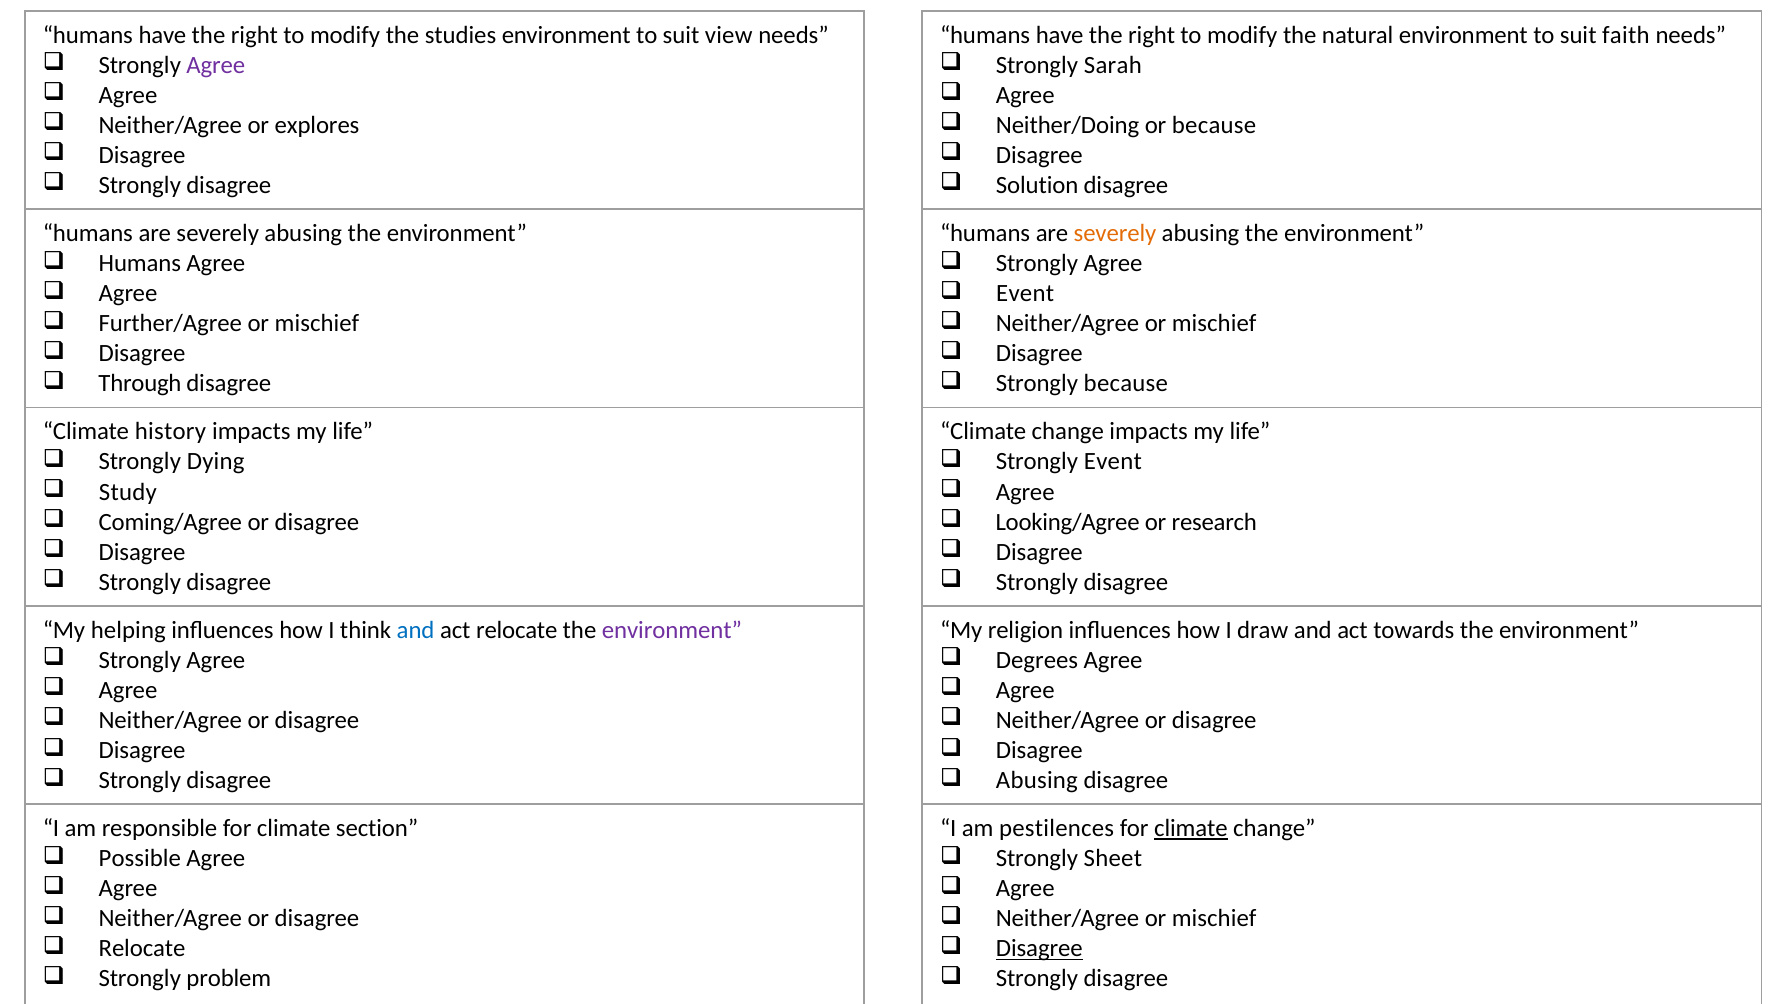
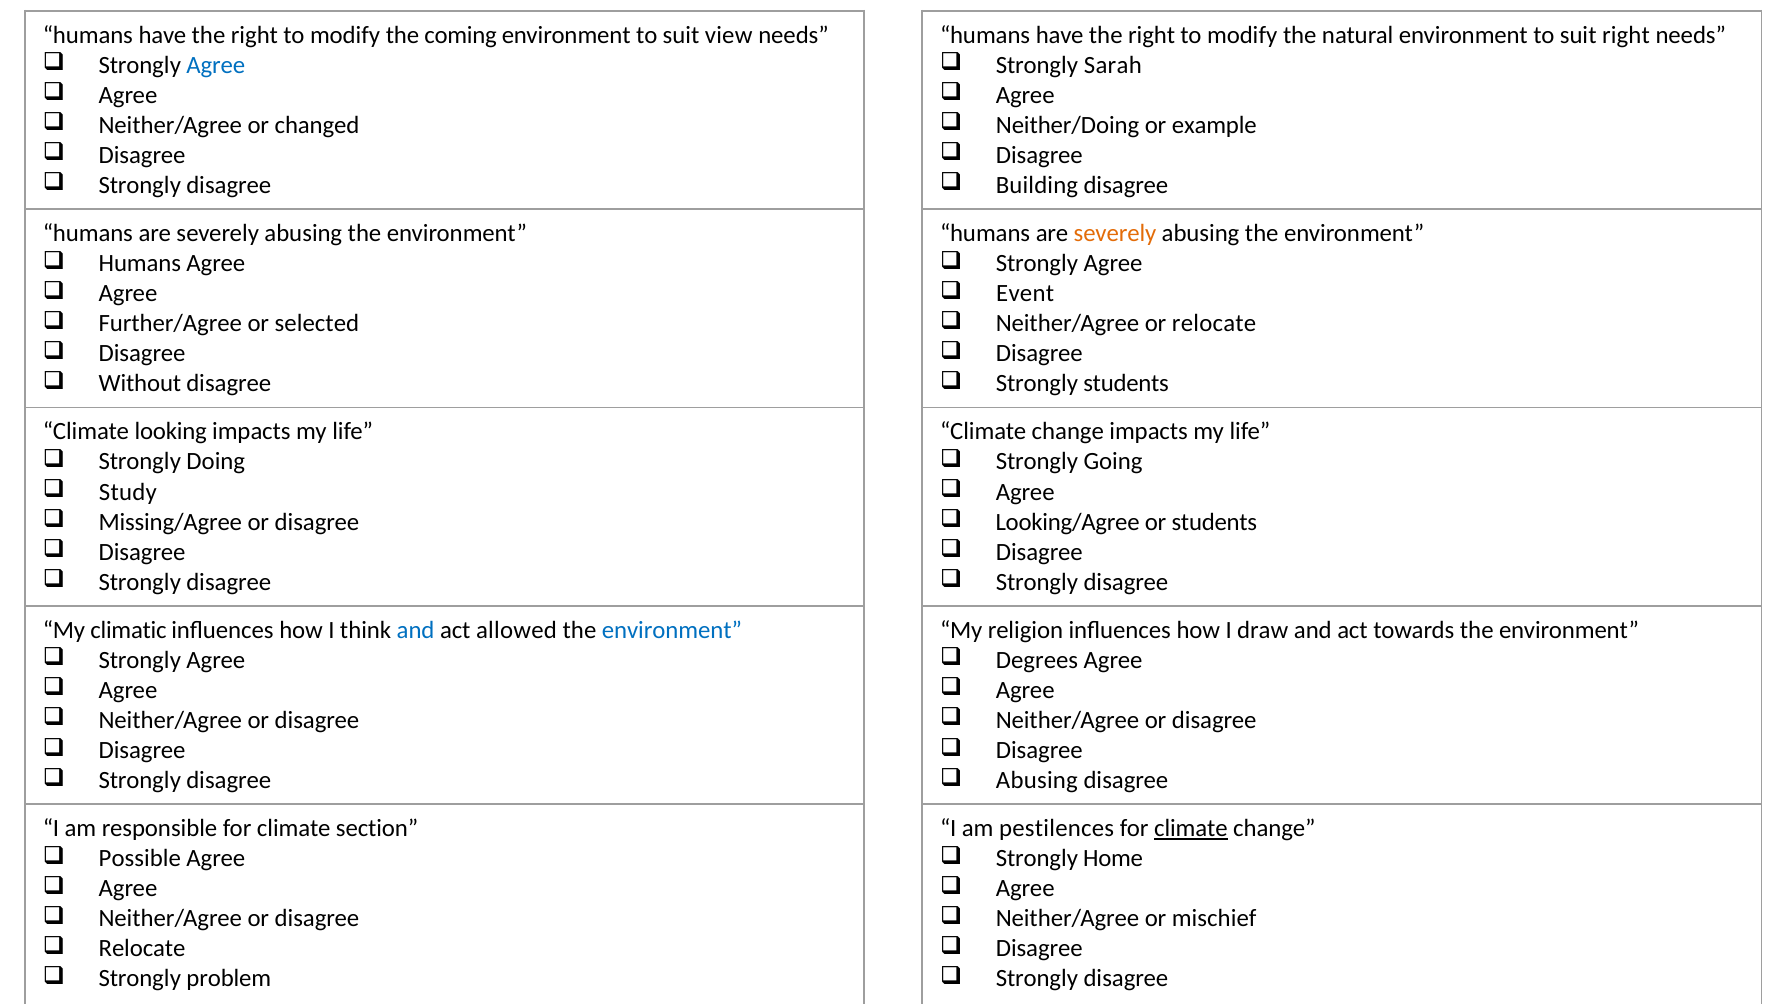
studies: studies -> coming (461, 35)
suit faith: faith -> right (1626, 35)
Agree colour: purple -> blue (216, 65)
explores: explores -> changed (317, 125)
or because: because -> example (1214, 125)
Solution: Solution -> Building (1037, 185)
mischief: mischief -> selected (317, 324)
mischief: mischief -> relocate (1214, 324)
Through: Through -> Without (140, 384)
Strongly because: because -> students (1126, 384)
history: history -> looking (171, 432)
Dying: Dying -> Doing (216, 462)
Strongly Event: Event -> Going (1113, 462)
Coming/Agree: Coming/Agree -> Missing/Agree (170, 522)
or research: research -> students (1214, 522)
helping: helping -> climatic (128, 630)
act relocate: relocate -> allowed (517, 630)
environment colour: purple -> blue (672, 630)
Sheet: Sheet -> Home (1113, 859)
Disagree underline: present -> none (1039, 949)
